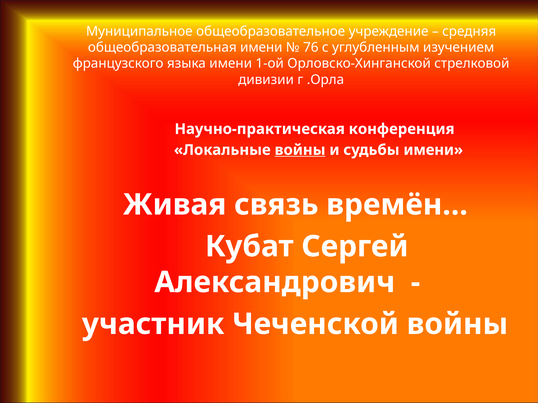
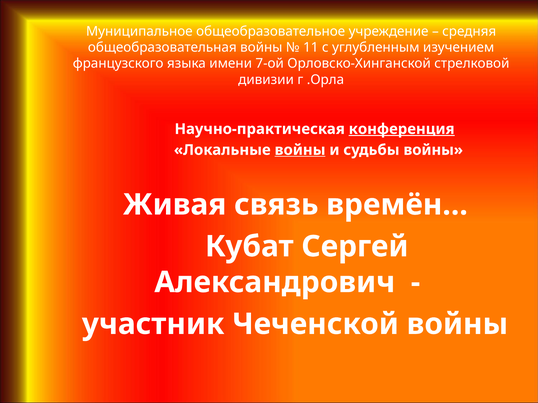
общеобразовательная имени: имени -> войны (261, 47)
76: 76 -> 11 (311, 47)
1-ой: 1-ой -> 7-ой (270, 64)
конференция underline: none -> present (402, 129)
судьбы имени: имени -> войны (433, 150)
